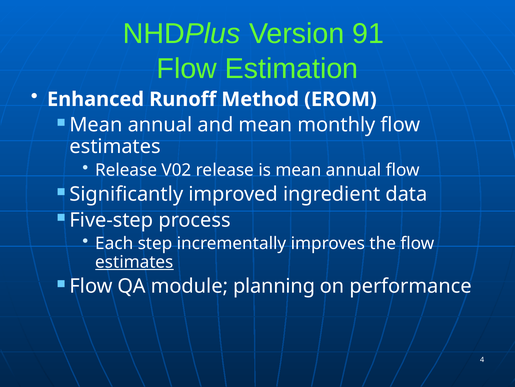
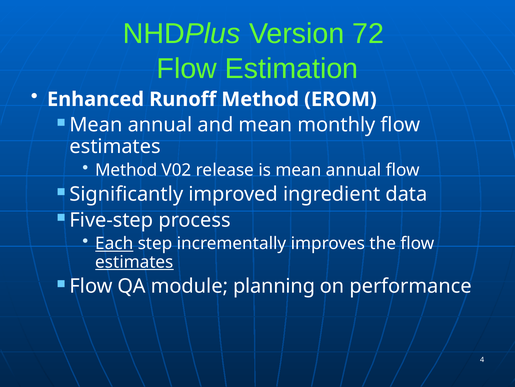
91: 91 -> 72 (368, 34)
Release: Release -> Method (126, 170)
Each underline: none -> present (114, 243)
